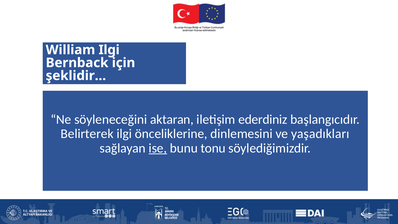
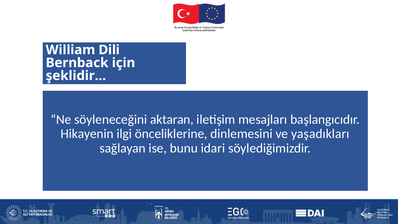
William Ilgi: Ilgi -> Dili (109, 50)
ederdiniz: ederdiniz -> mesajları (263, 119)
Belirterek: Belirterek -> Hikayenin (87, 134)
ise underline: present -> none (158, 148)
tonu: tonu -> idari (213, 148)
